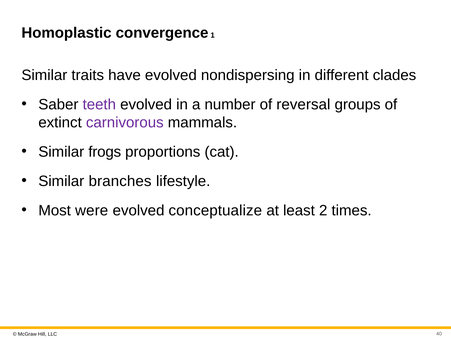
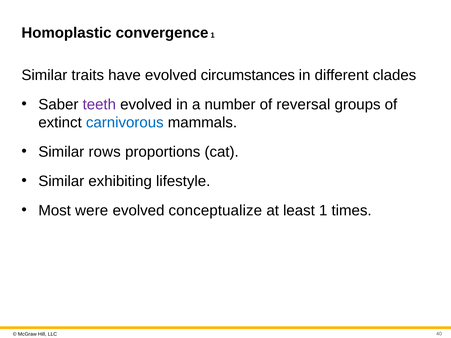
nondispersing: nondispersing -> circumstances (248, 75)
carnivorous colour: purple -> blue (125, 123)
frogs: frogs -> rows (105, 152)
branches: branches -> exhibiting (120, 181)
least 2: 2 -> 1 (323, 211)
